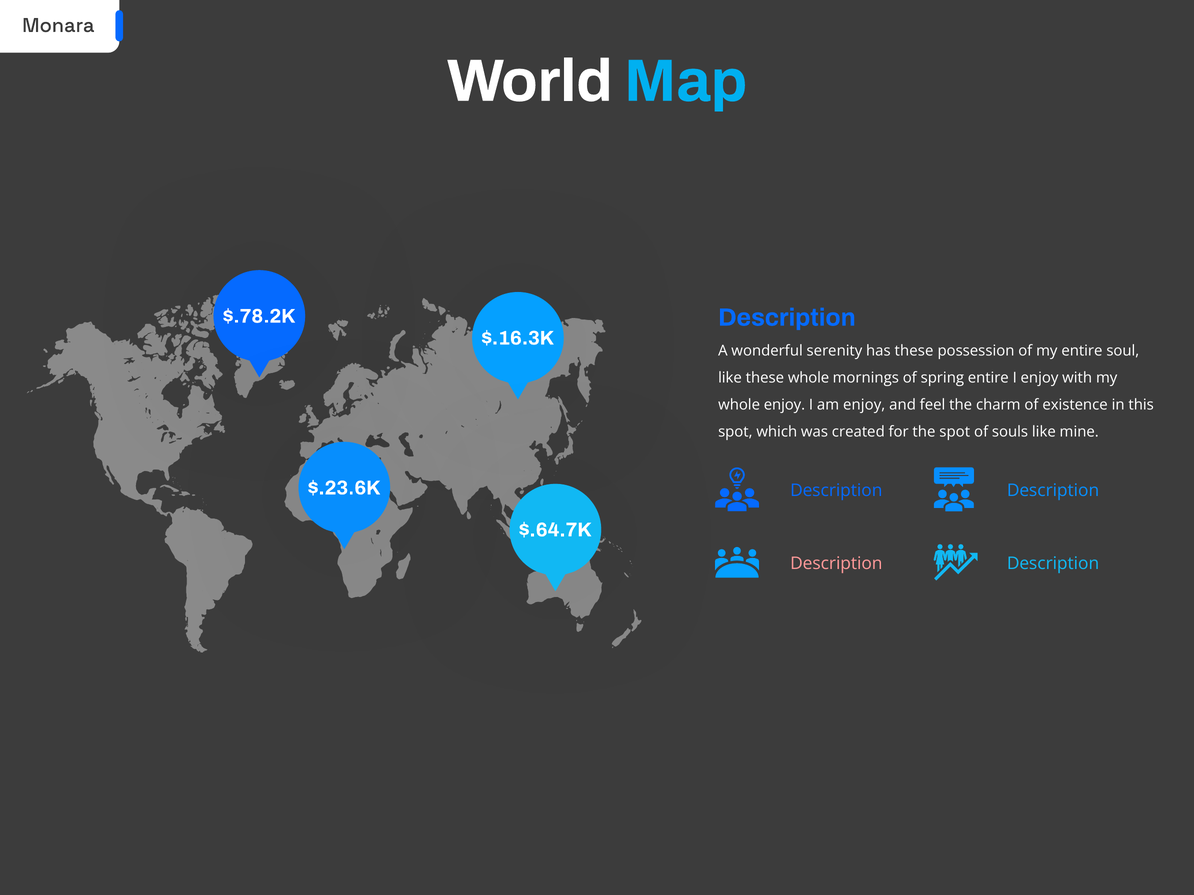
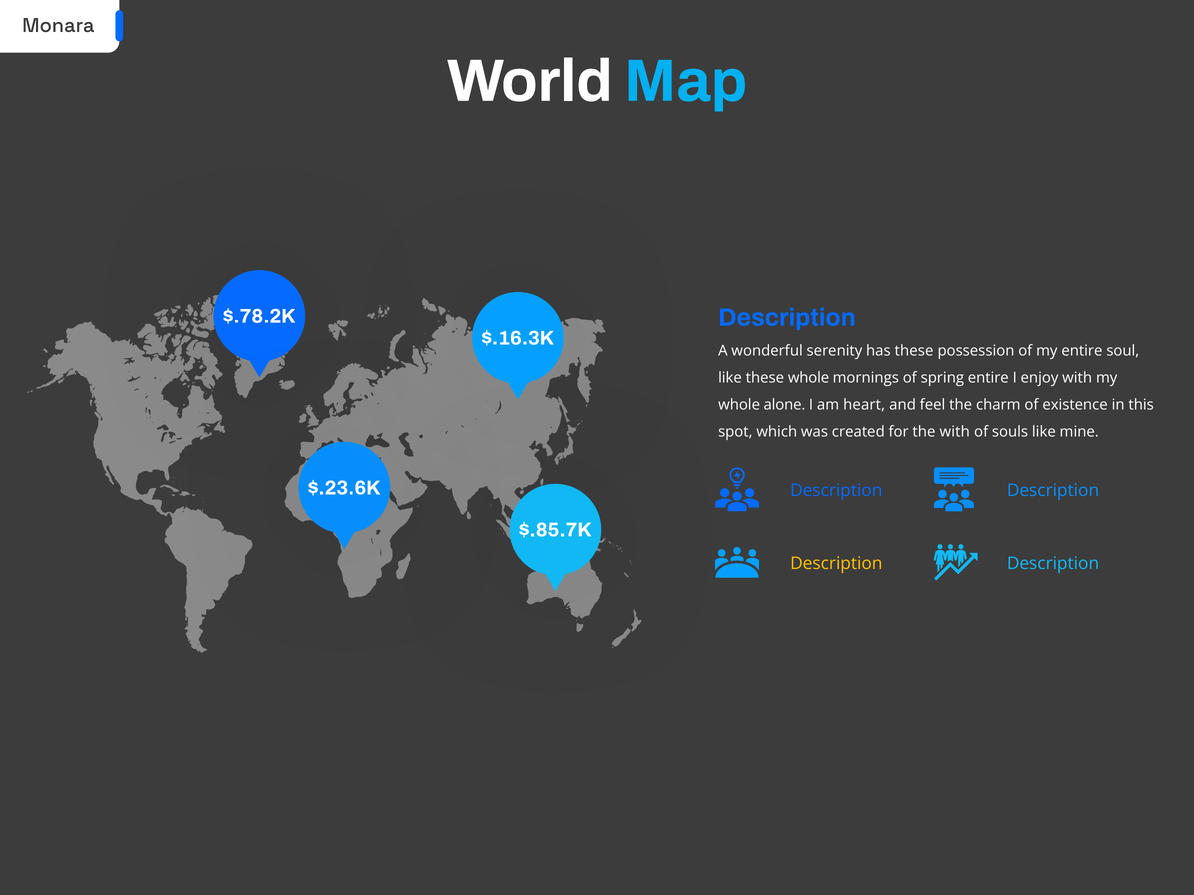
whole enjoy: enjoy -> alone (784, 405)
am enjoy: enjoy -> heart (864, 405)
the spot: spot -> with (955, 432)
$.64.7K: $.64.7K -> $.85.7K (555, 530)
Description colour: pink -> yellow (836, 564)
